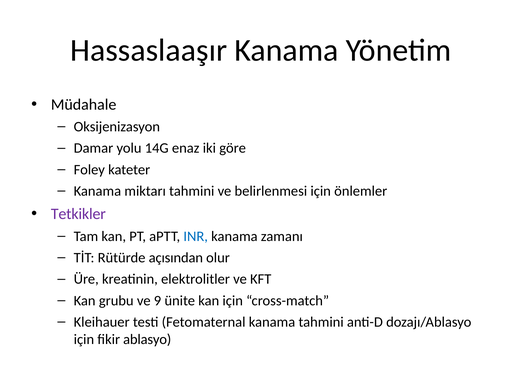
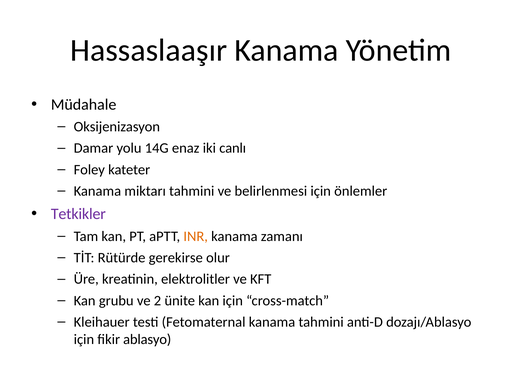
göre: göre -> canlı (233, 148)
INR colour: blue -> orange (196, 237)
açısından: açısından -> gerekirse (176, 258)
9: 9 -> 2 (158, 301)
